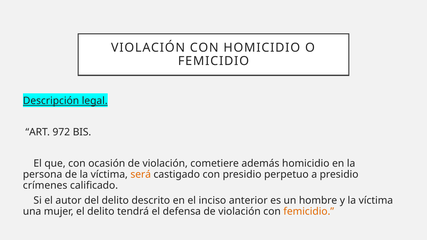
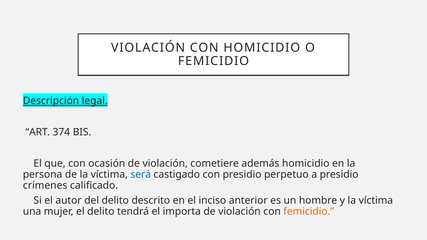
972: 972 -> 374 (61, 132)
será colour: orange -> blue (141, 175)
defensa: defensa -> importa (182, 212)
